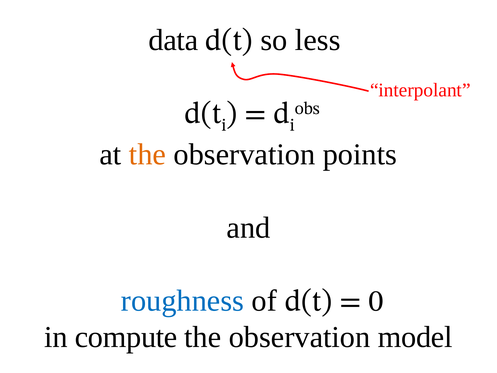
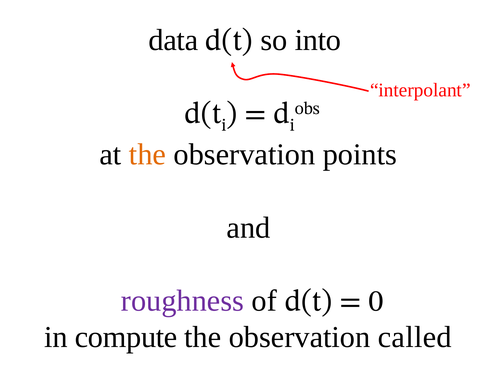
less: less -> into (318, 40)
roughness colour: blue -> purple (183, 300)
model: model -> called (415, 337)
